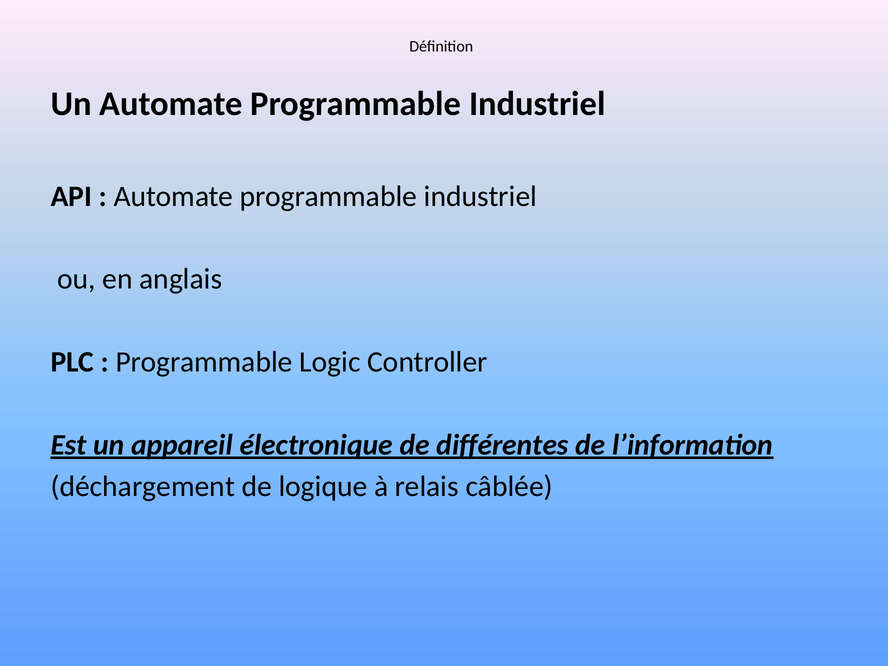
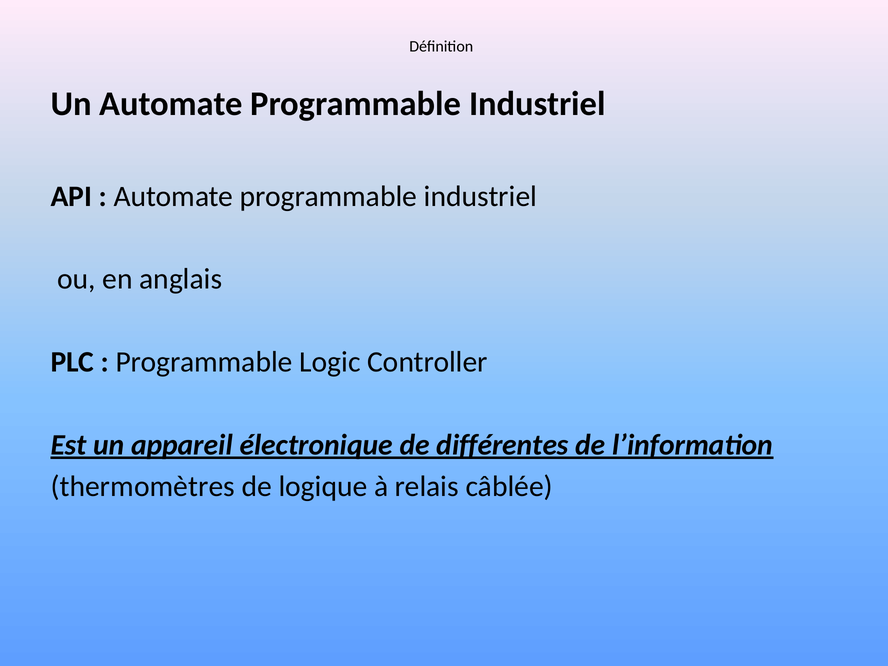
déchargement: déchargement -> thermomètres (143, 486)
